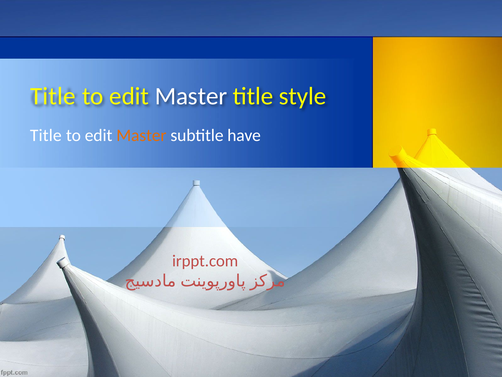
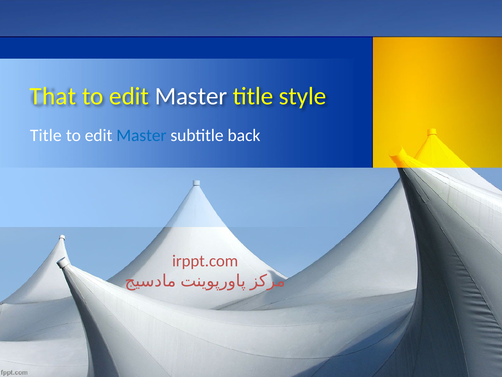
Title: Title -> That (53, 96)
Master colour: orange -> blue (141, 135)
have: have -> back (244, 135)
